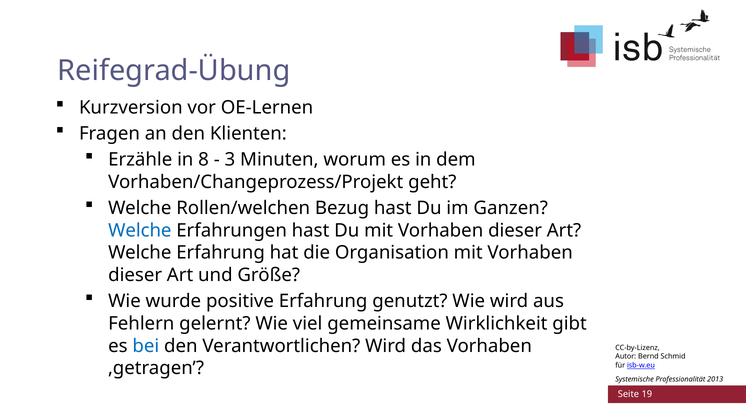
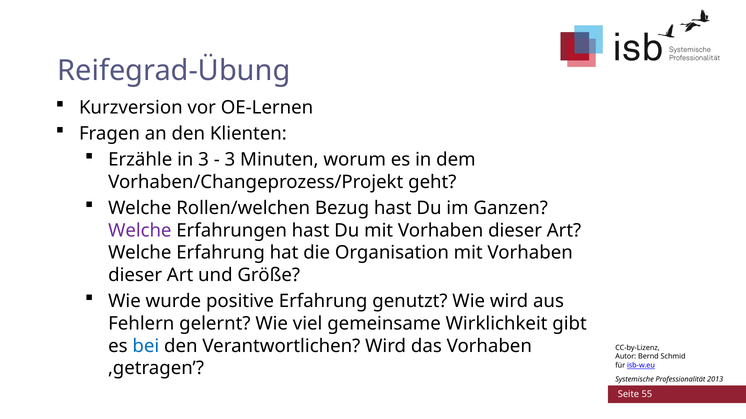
in 8: 8 -> 3 (204, 160)
Welche colour: blue -> purple (140, 231)
19: 19 -> 55 (647, 395)
